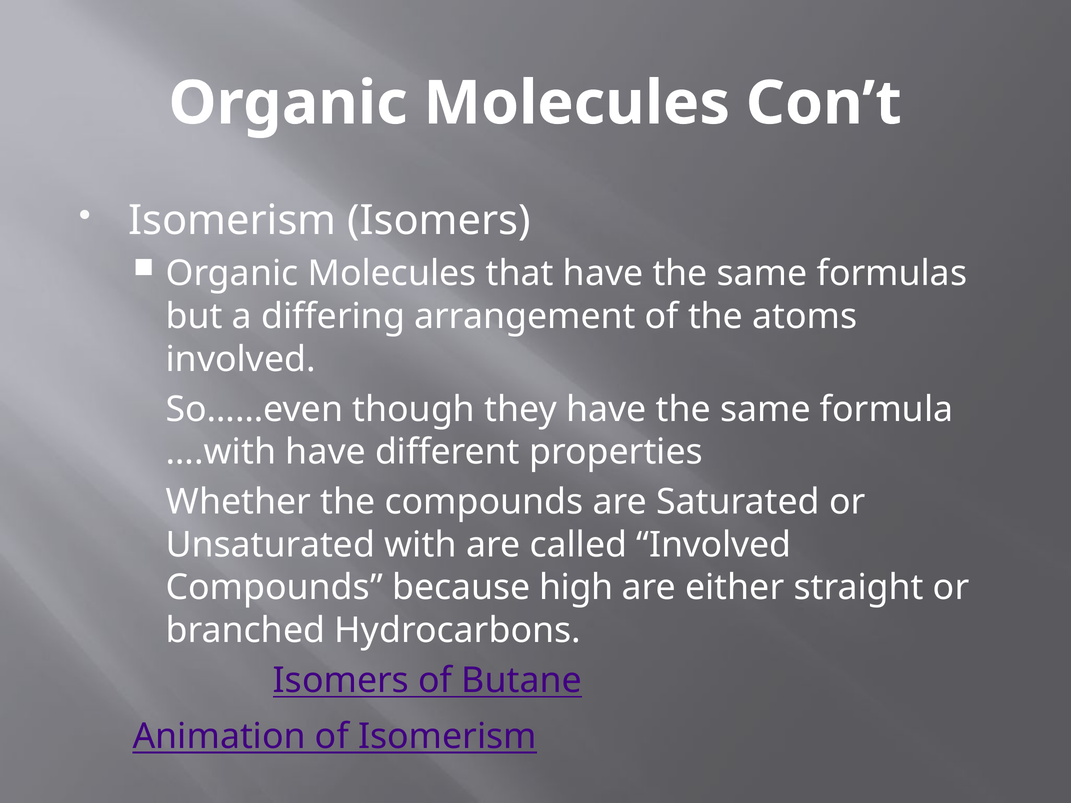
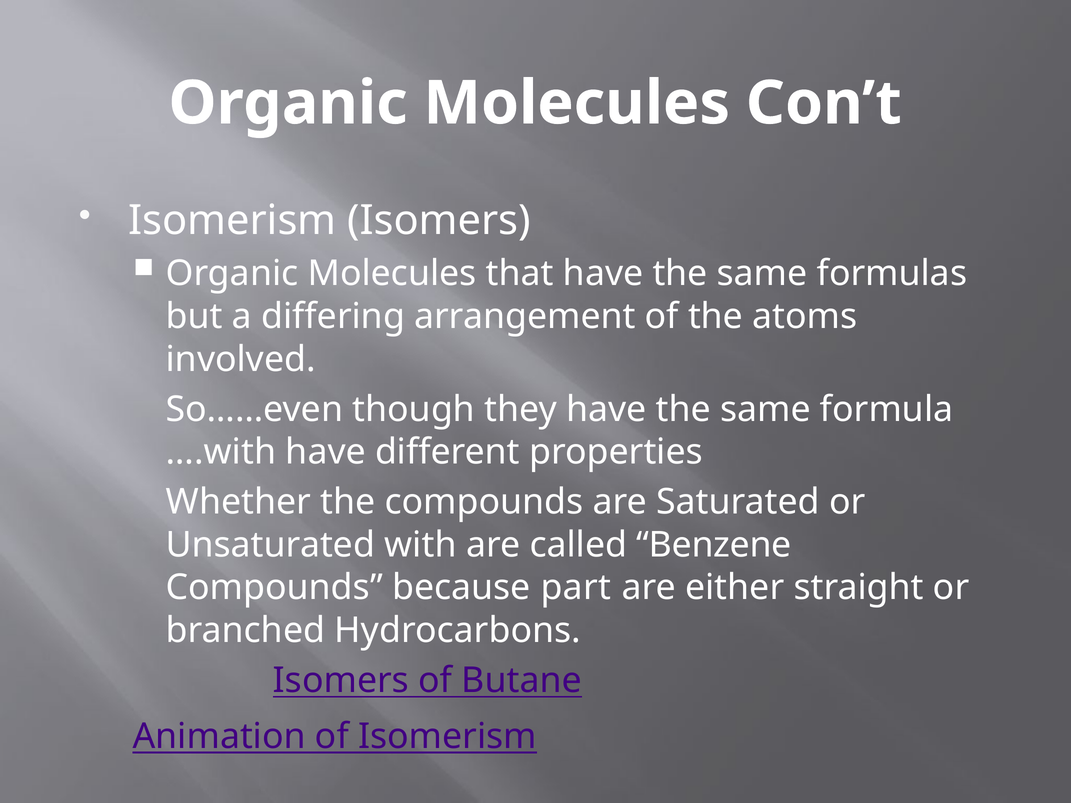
called Involved: Involved -> Benzene (714, 545)
high: high -> part (576, 588)
